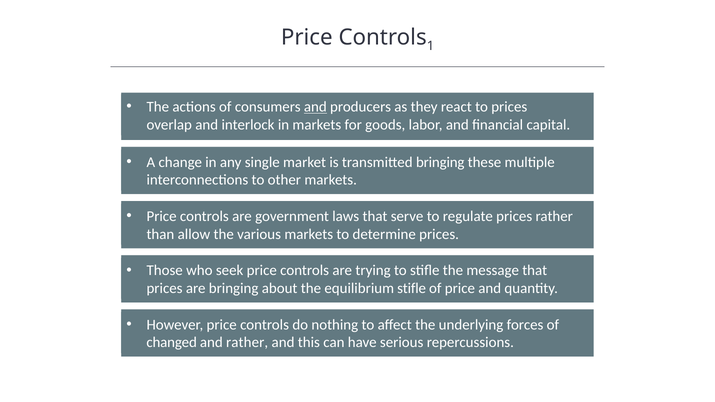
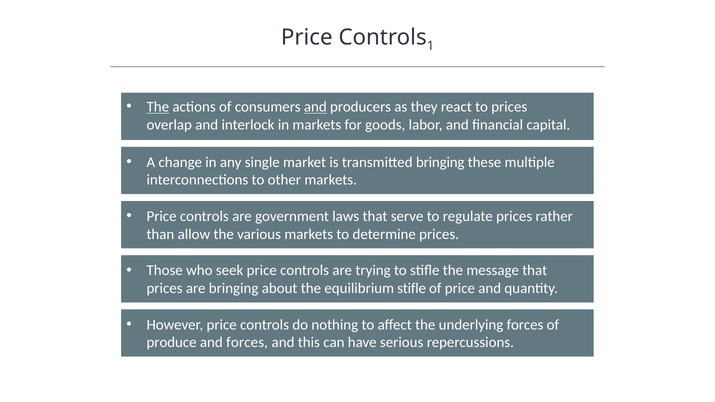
The underline: none -> present (158, 107)
changed: changed -> produce (172, 343)
and rather: rather -> forces (247, 343)
